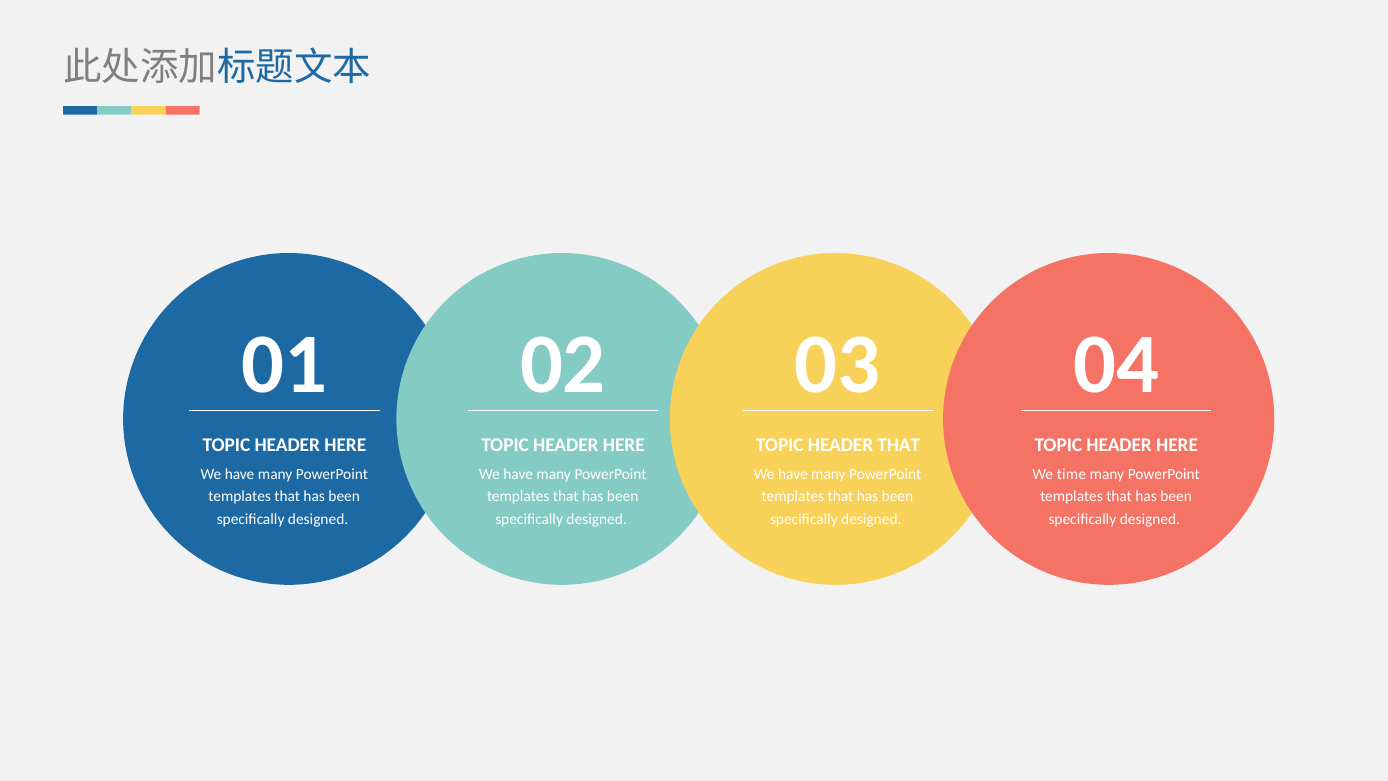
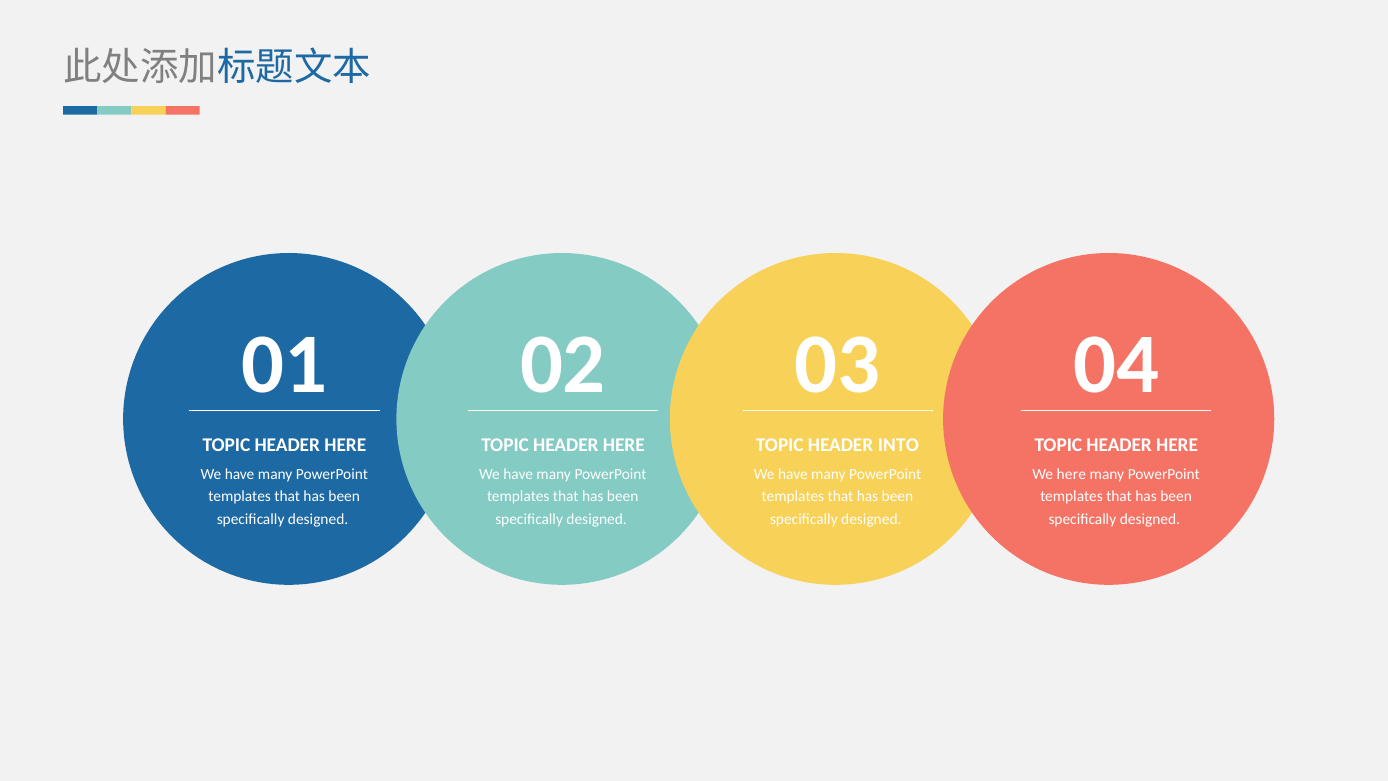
HEADER THAT: THAT -> INTO (898, 444)
We time: time -> here (1071, 474)
